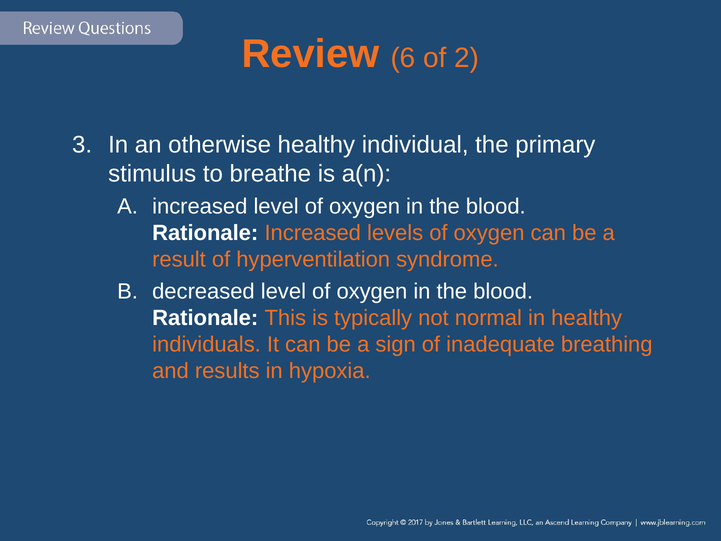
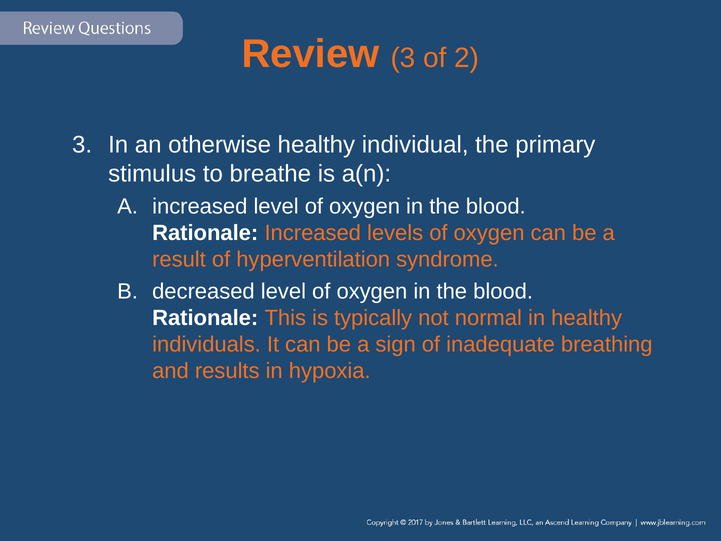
Review 6: 6 -> 3 (403, 58)
